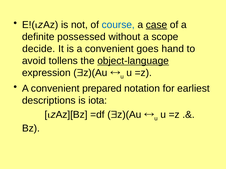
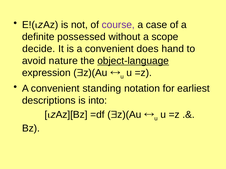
course colour: blue -> purple (118, 25)
case underline: present -> none (157, 25)
goes: goes -> does (148, 49)
tollens: tollens -> nature (63, 61)
prepared: prepared -> standing (102, 89)
iota: iota -> into (98, 101)
